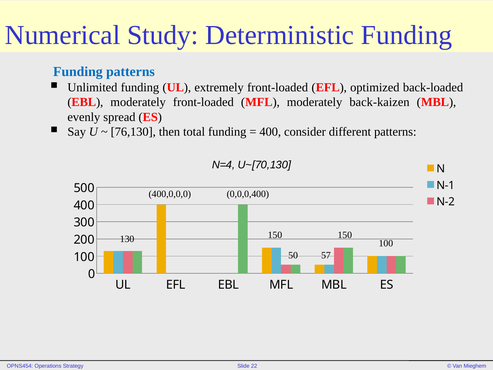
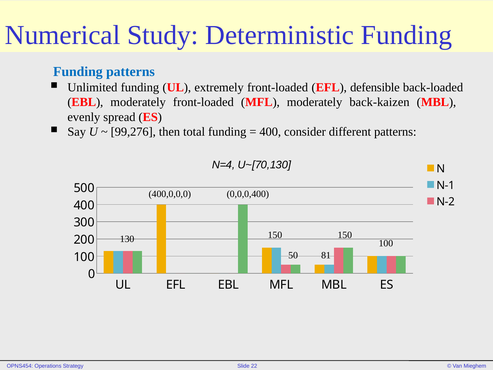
optimized: optimized -> defensible (375, 87)
76,130: 76,130 -> 99,276 (133, 132)
57: 57 -> 81 (326, 255)
